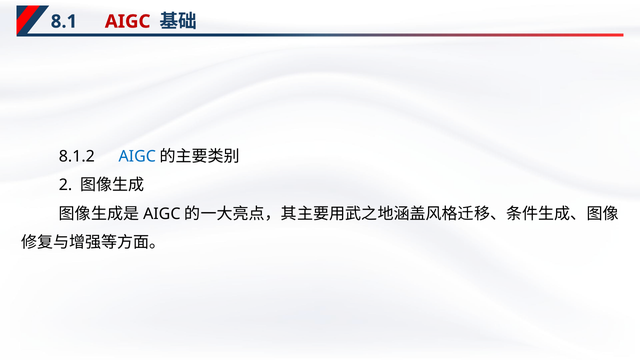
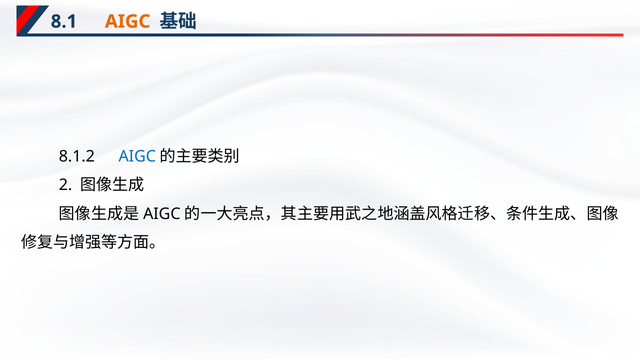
AIGC colour: red -> orange (128, 22)
